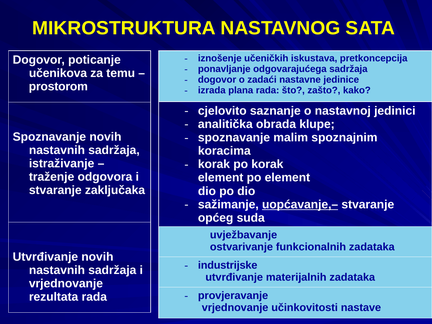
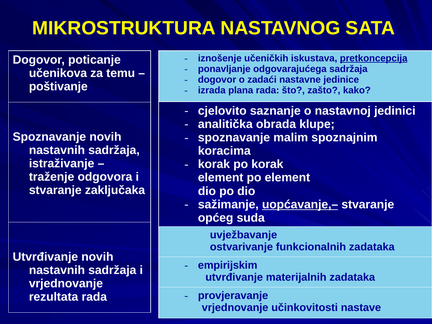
pretkoncepcija underline: none -> present (374, 58)
prostorom: prostorom -> poštivanje (58, 87)
industrijske: industrijske -> empirijskim (228, 265)
